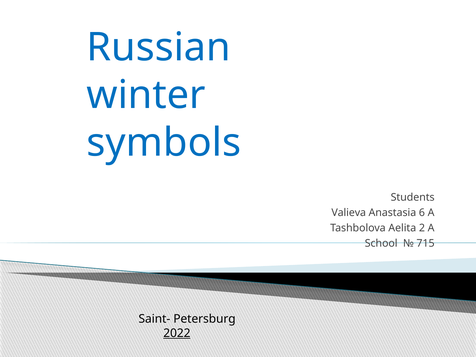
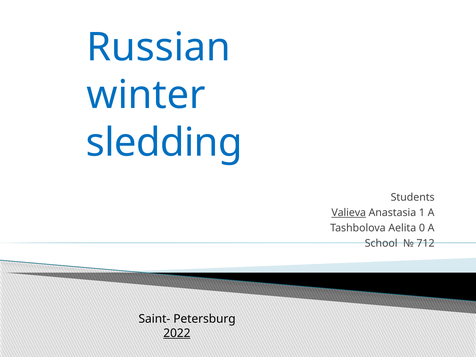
symbols: symbols -> sledding (164, 143)
Valieva underline: none -> present (349, 213)
6: 6 -> 1 (422, 213)
2: 2 -> 0 (422, 228)
715: 715 -> 712 (426, 243)
